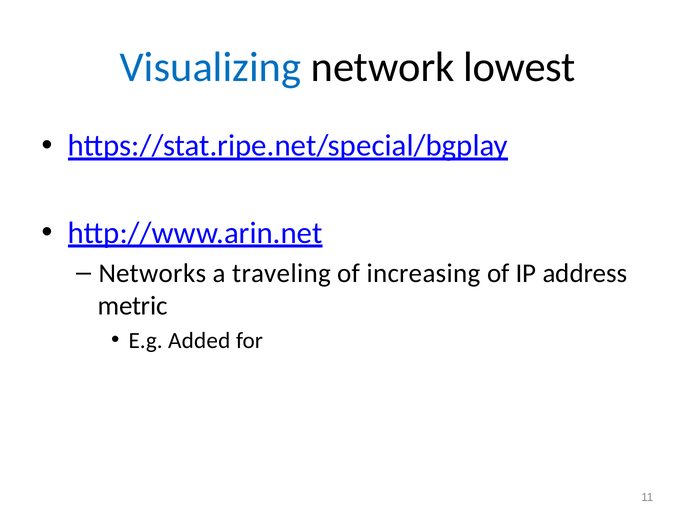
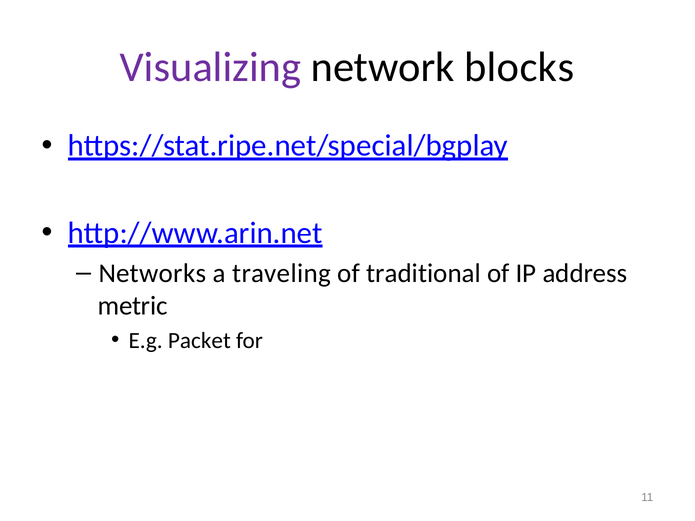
Visualizing colour: blue -> purple (211, 67)
lowest: lowest -> blocks (519, 67)
increasing: increasing -> traditional (424, 274)
Added: Added -> Packet (199, 341)
